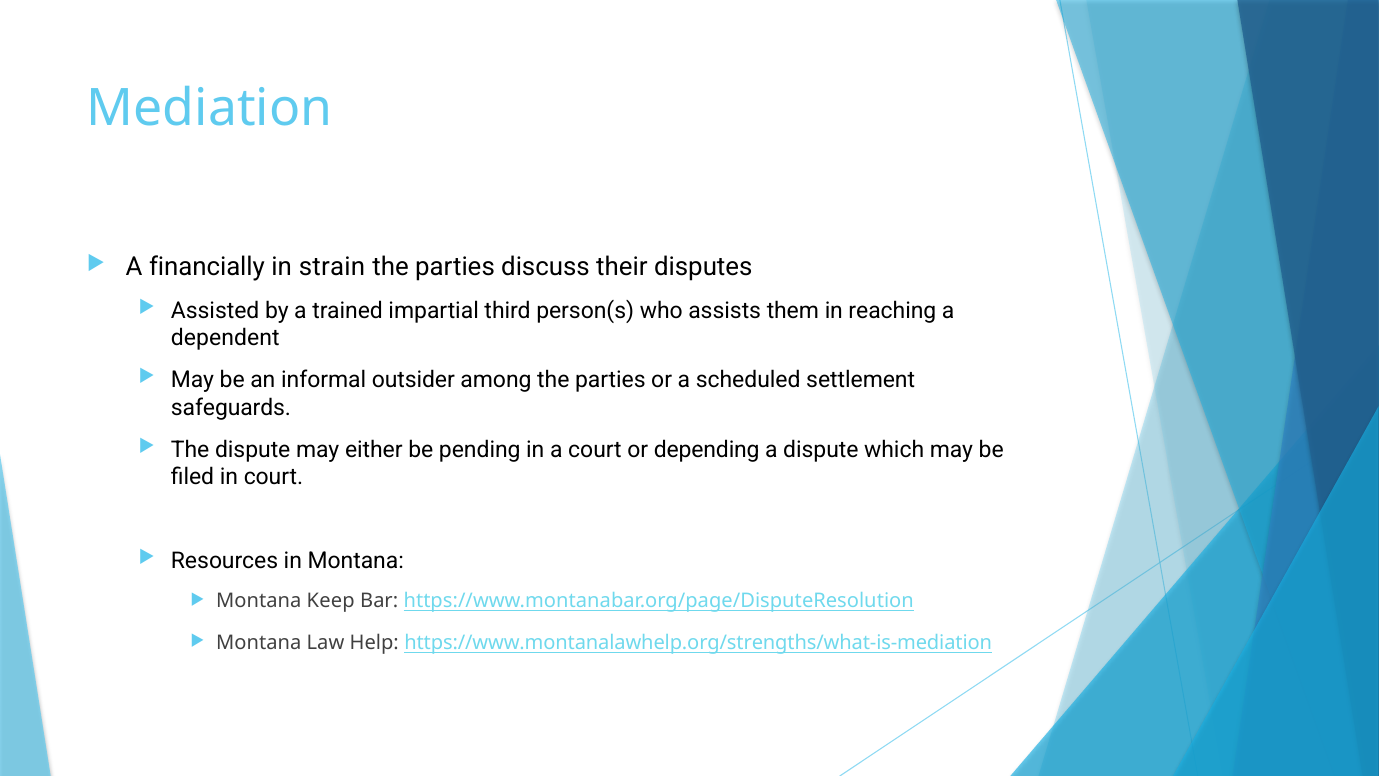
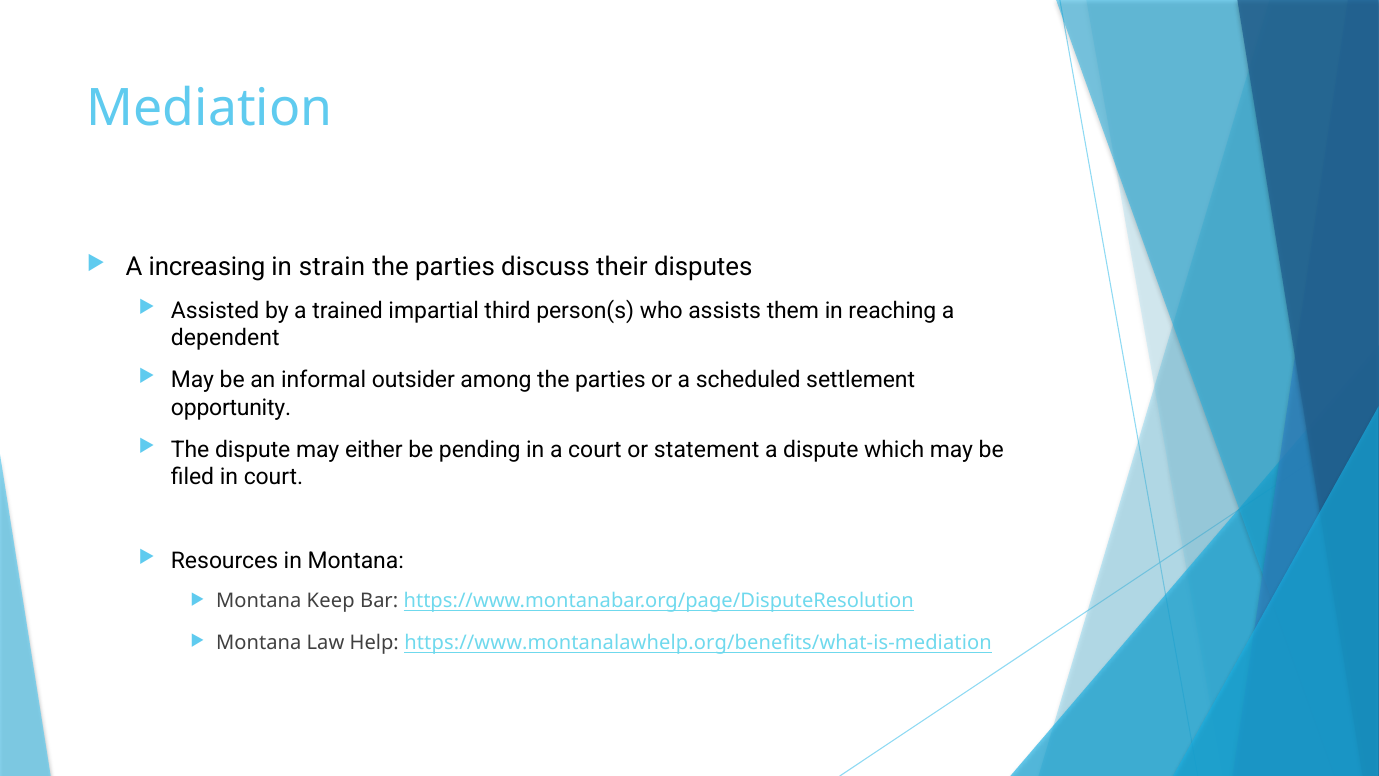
financially: financially -> increasing (207, 267)
safeguards: safeguards -> opportunity (231, 407)
depending: depending -> statement (707, 449)
https://www.montanalawhelp.org/strengths/what-is-mediation: https://www.montanalawhelp.org/strengths/what-is-mediation -> https://www.montanalawhelp.org/benefits/what-is-mediation (698, 643)
